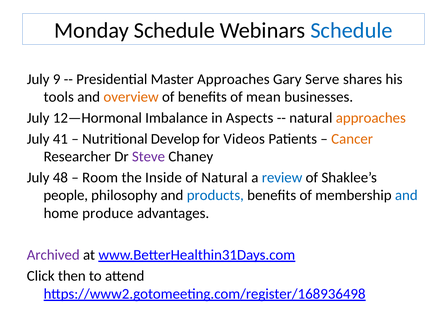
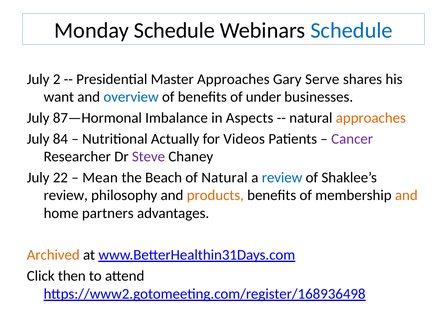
9: 9 -> 2 (57, 79)
tools: tools -> want (59, 97)
overview colour: orange -> blue (131, 97)
mean: mean -> under (264, 97)
12—Hormonal: 12—Hormonal -> 87—Hormonal (97, 118)
41: 41 -> 84 (60, 139)
Develop: Develop -> Actually (175, 139)
Cancer colour: orange -> purple (352, 139)
48: 48 -> 22 (60, 178)
Room: Room -> Mean (100, 178)
Inside: Inside -> Beach (164, 178)
people: people -> review (66, 195)
products colour: blue -> orange (215, 195)
and colour: blue -> orange (406, 195)
produce: produce -> partners (108, 213)
Archived colour: purple -> orange (53, 255)
